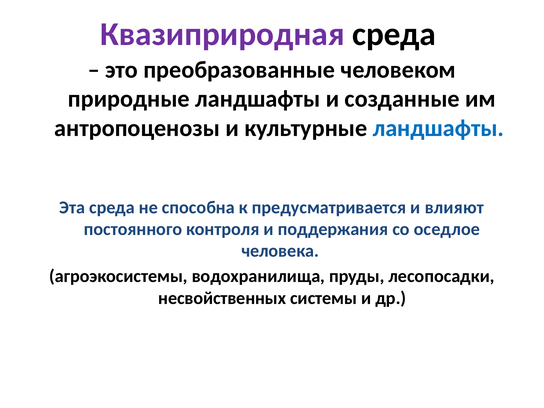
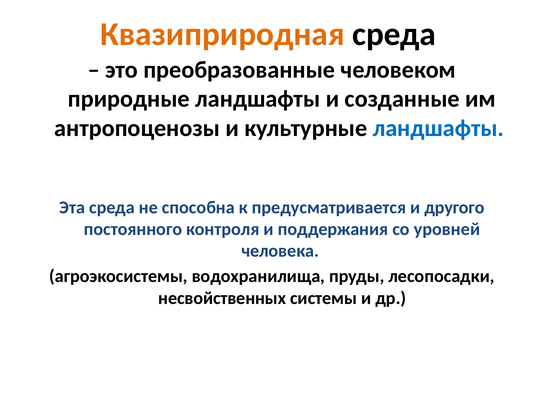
Квазиприродная colour: purple -> orange (222, 34)
влияют: влияют -> другого (454, 207)
оседлое: оседлое -> уровней (447, 229)
